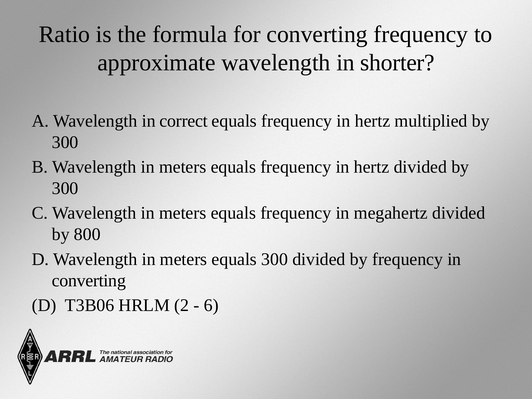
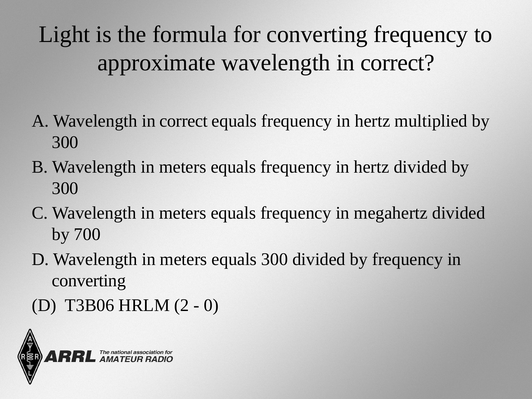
Ratio: Ratio -> Light (64, 34)
approximate wavelength in shorter: shorter -> correct (398, 63)
800: 800 -> 700 (87, 234)
6: 6 -> 0 (211, 305)
